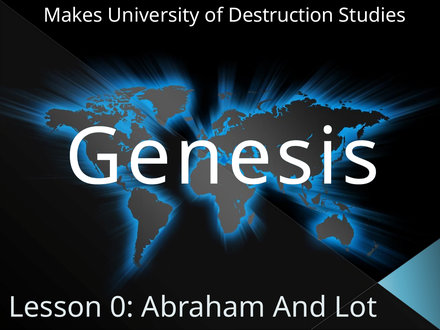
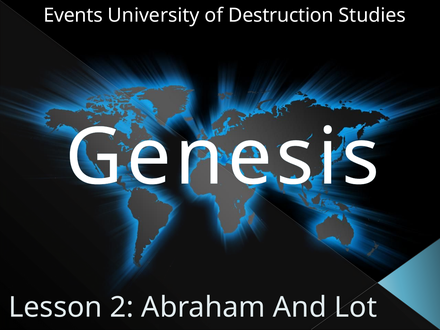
Makes: Makes -> Events (73, 15)
0: 0 -> 2 (122, 307)
